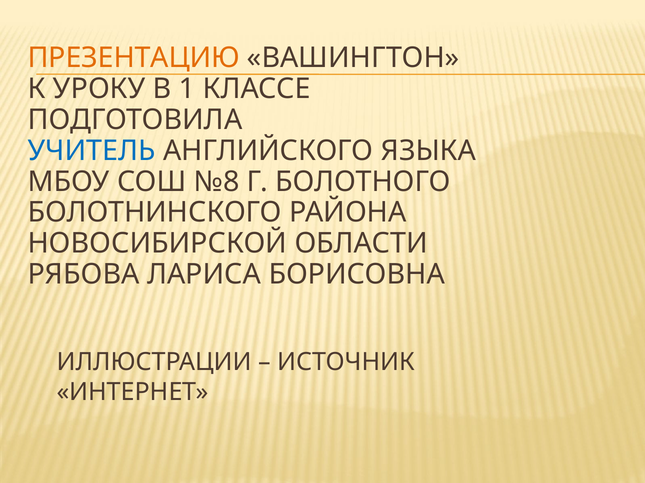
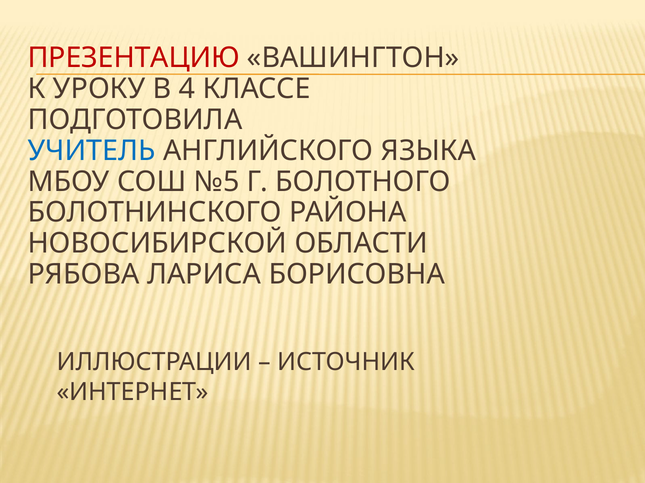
ПРЕЗЕНТАЦИЮ colour: orange -> red (134, 58)
1: 1 -> 4 (187, 89)
№8: №8 -> №5 (217, 182)
